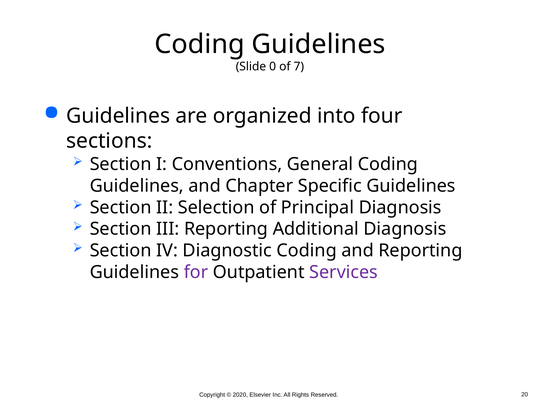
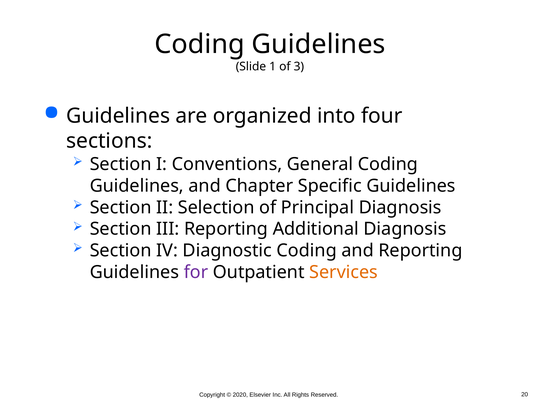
0: 0 -> 1 (273, 67)
7: 7 -> 3 (299, 67)
Services colour: purple -> orange (344, 272)
